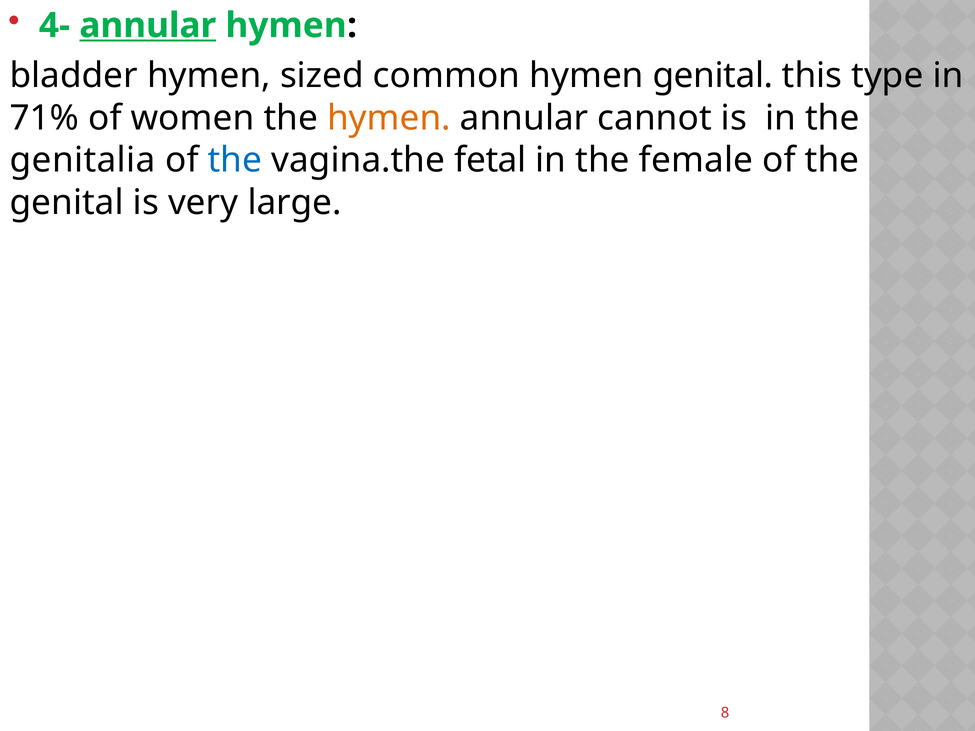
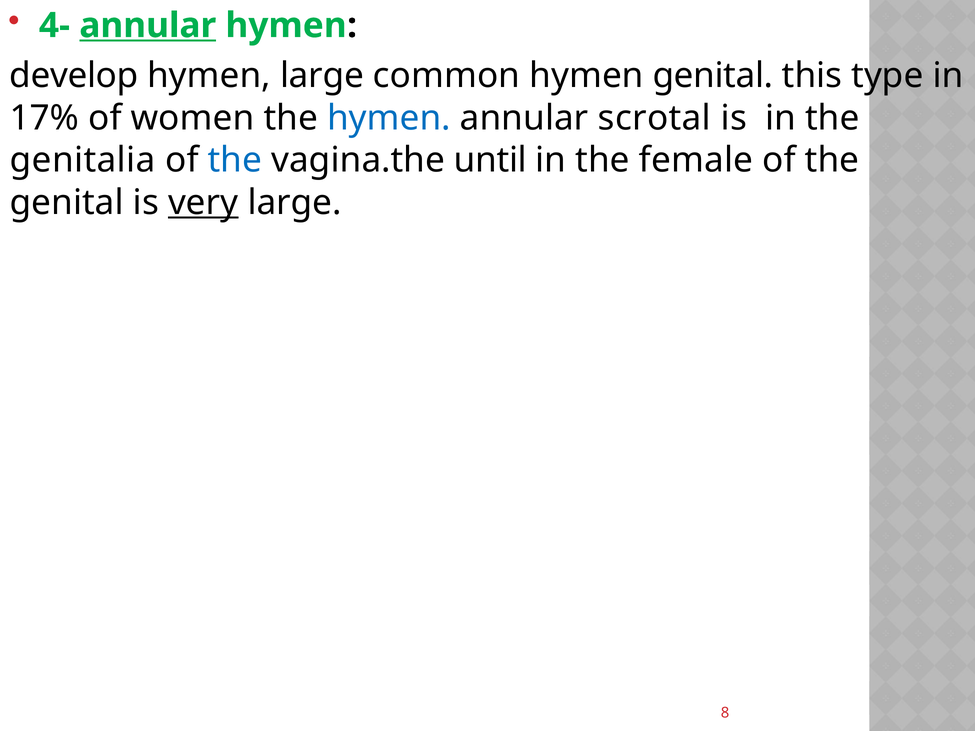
bladder: bladder -> develop (74, 76)
hymen sized: sized -> large (322, 76)
71%: 71% -> 17% (44, 118)
hymen colour: orange -> blue (389, 118)
cannot: cannot -> scrotal (654, 118)
fetal: fetal -> until (490, 160)
very underline: none -> present (203, 203)
